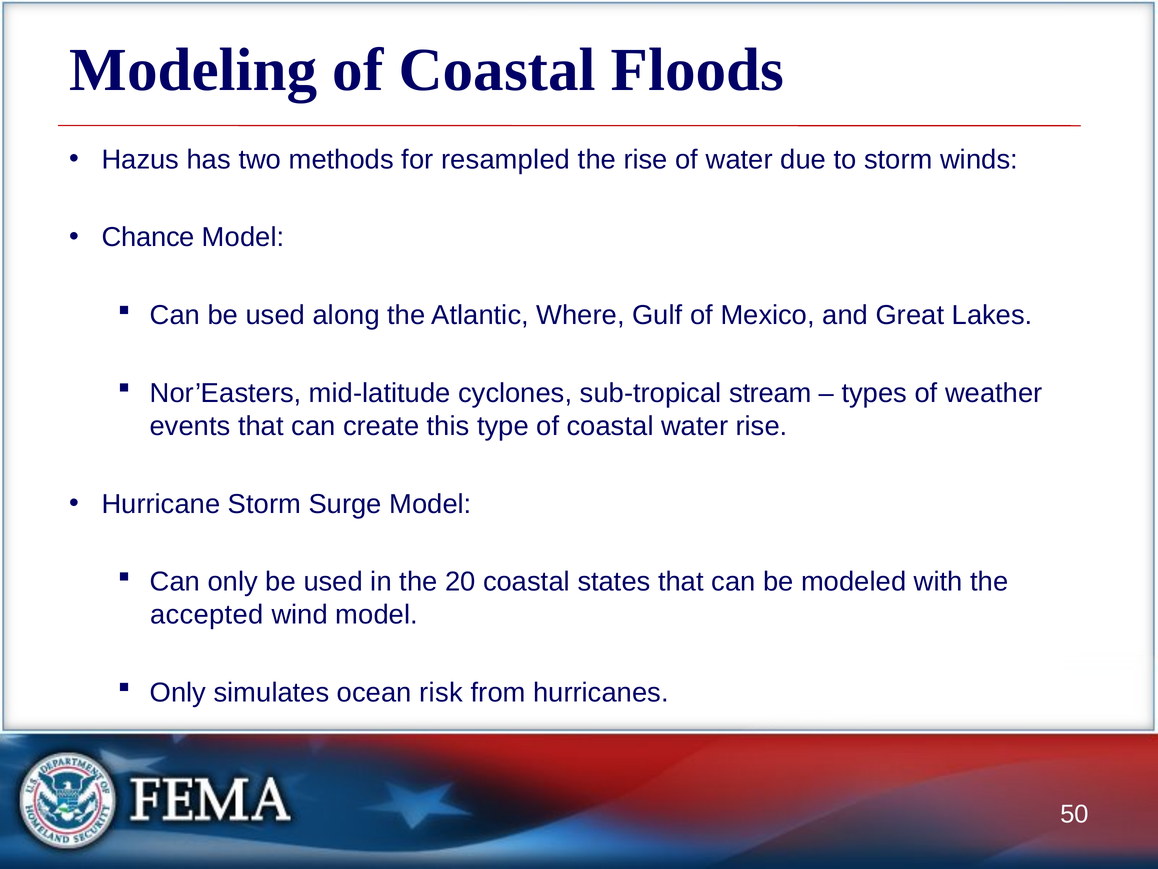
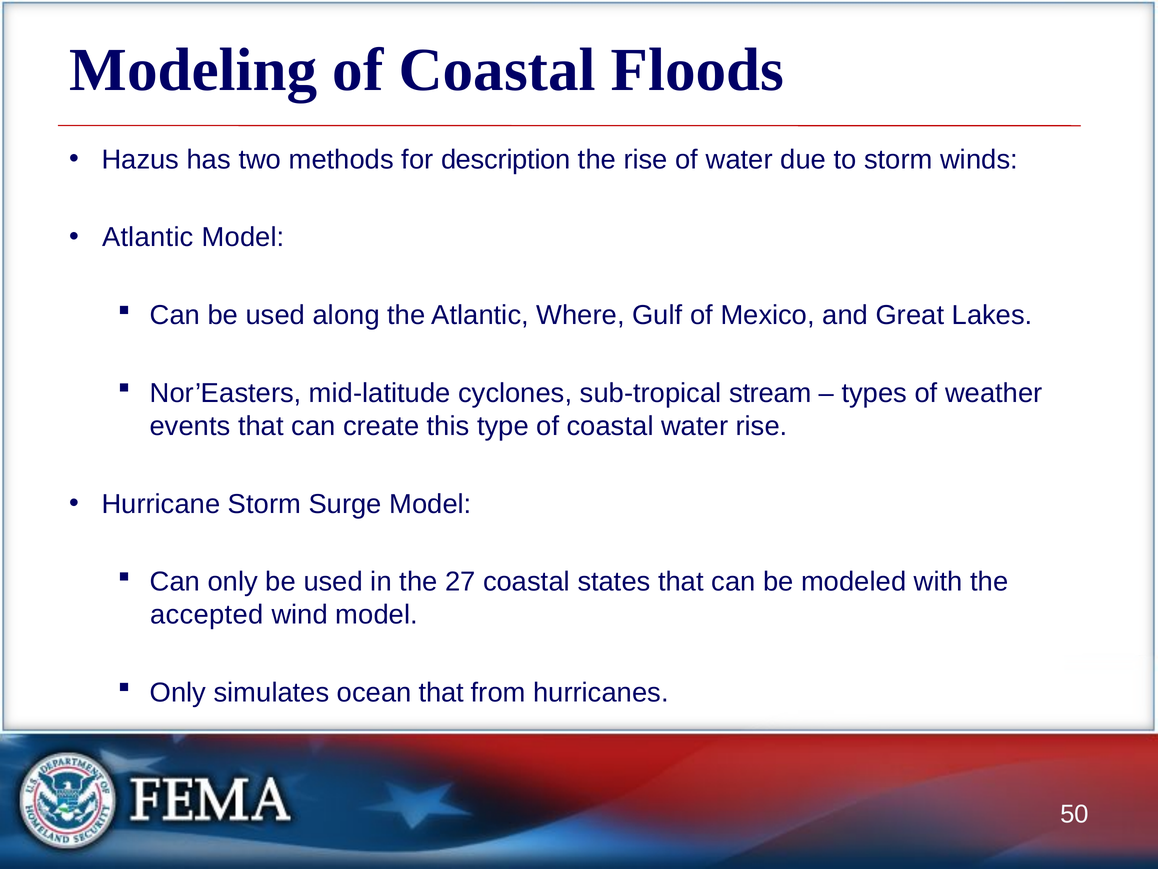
resampled: resampled -> description (506, 159)
Chance: Chance -> Atlantic (148, 237)
20: 20 -> 27 (460, 582)
ocean risk: risk -> that (441, 692)
